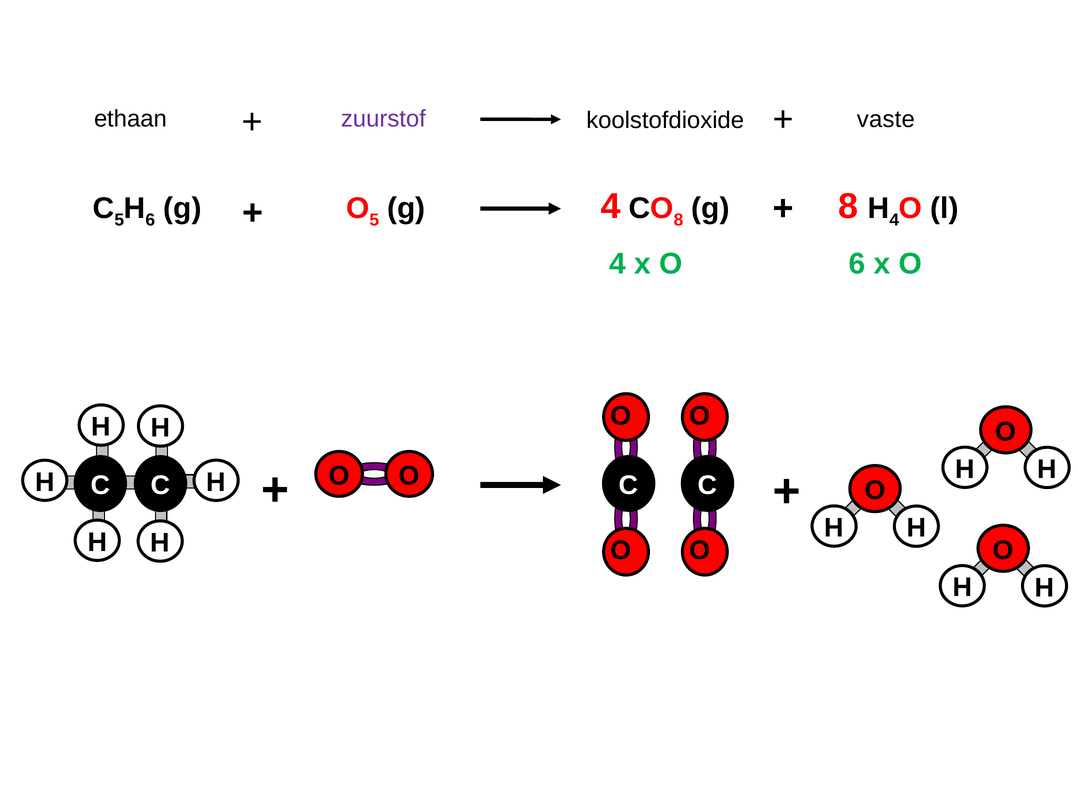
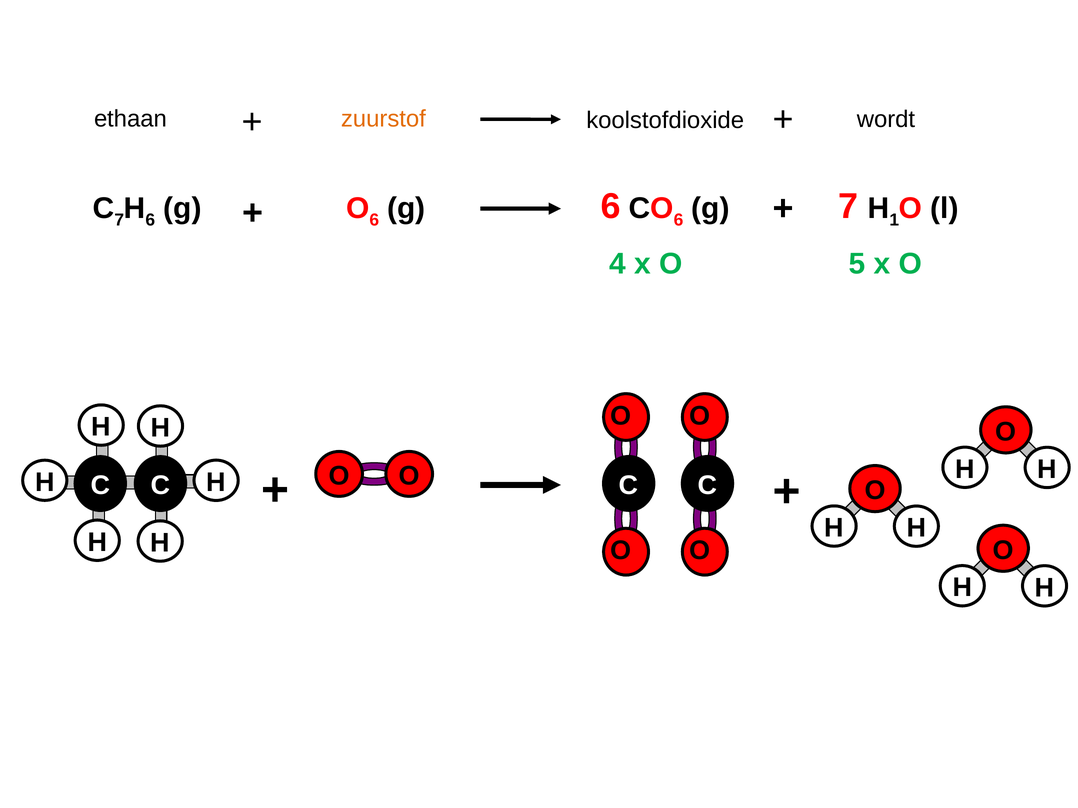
zuurstof colour: purple -> orange (383, 119)
vaste: vaste -> wordt (886, 120)
C 5: 5 -> 7 (119, 220)
O 5: 5 -> 6 (374, 220)
g 4: 4 -> 6 (611, 206)
8: 8 -> 6 (678, 220)
g 8: 8 -> 7 (848, 206)
H 4: 4 -> 1 (894, 220)
O 6: 6 -> 5 (857, 264)
